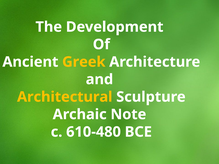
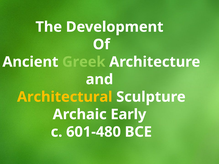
Greek colour: yellow -> light green (84, 62)
Note: Note -> Early (128, 115)
610-480: 610-480 -> 601-480 (94, 132)
